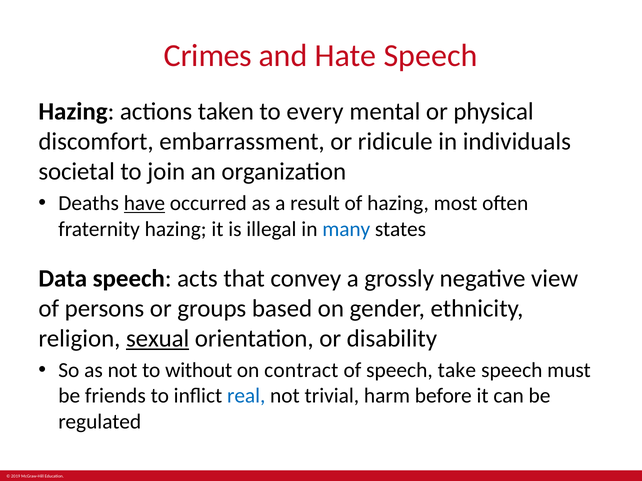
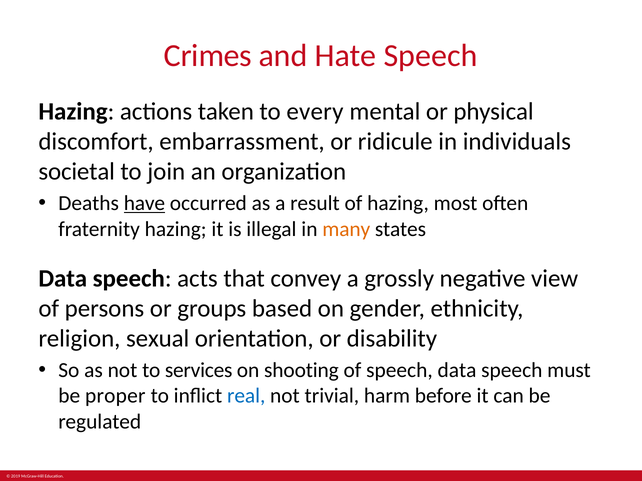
many colour: blue -> orange (346, 229)
sexual underline: present -> none (158, 339)
without: without -> services (199, 371)
contract: contract -> shooting (301, 371)
speech take: take -> data (457, 371)
friends: friends -> proper (115, 396)
